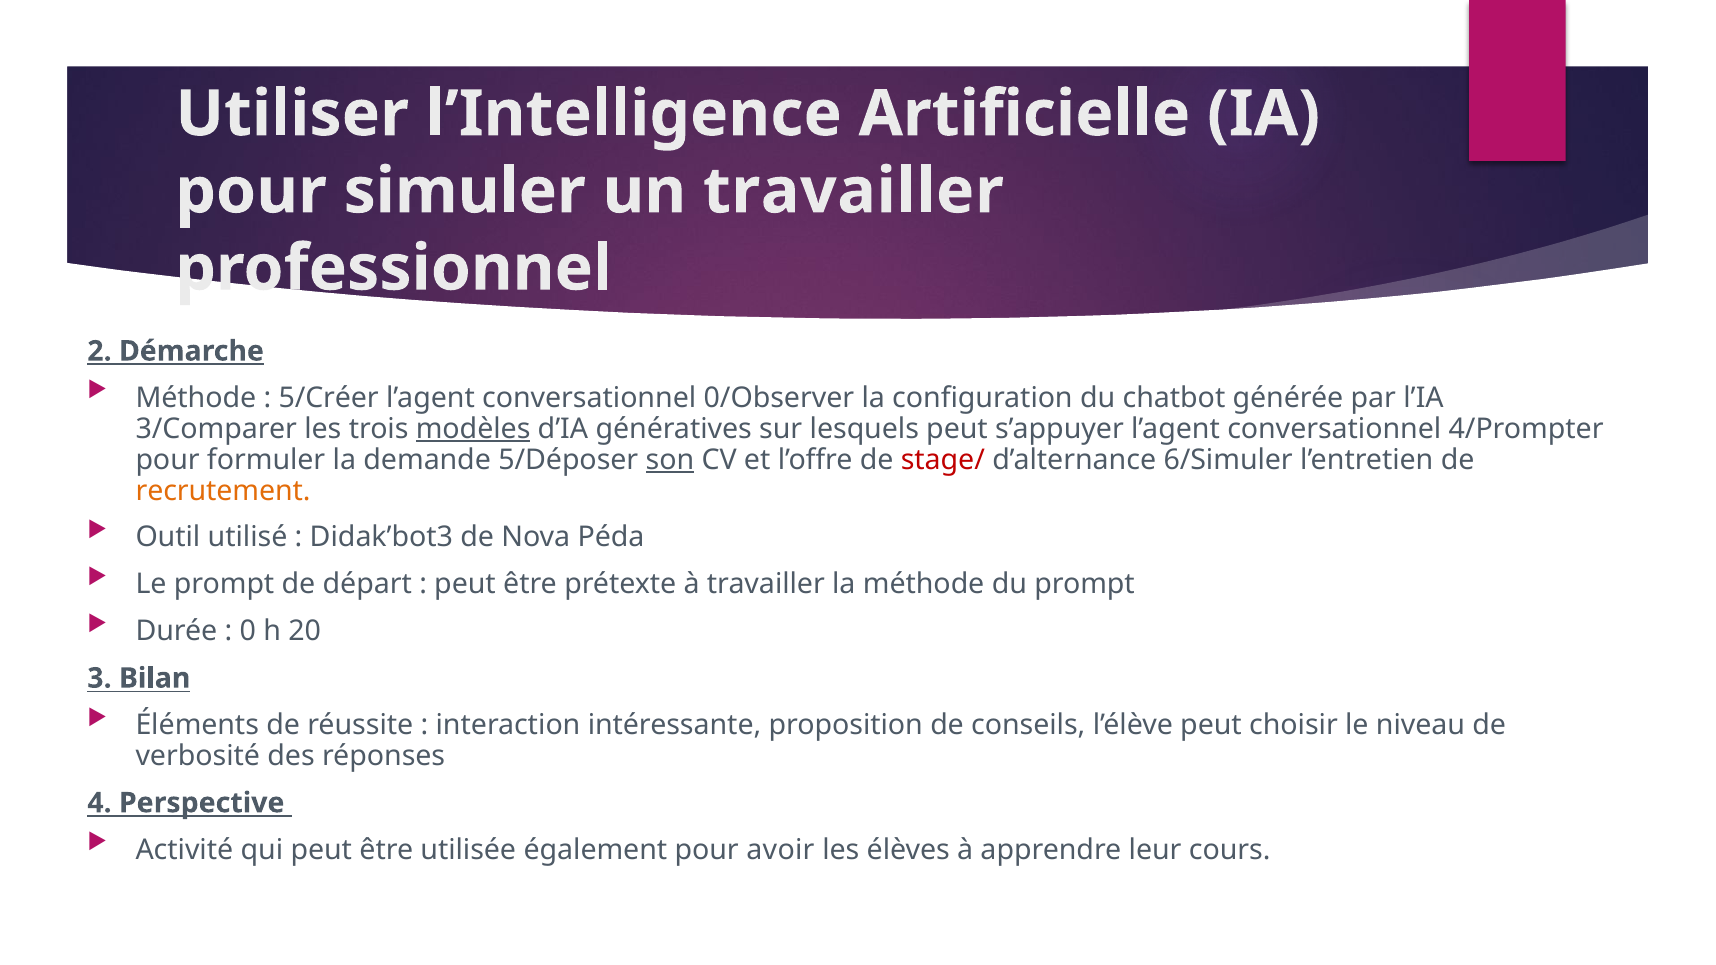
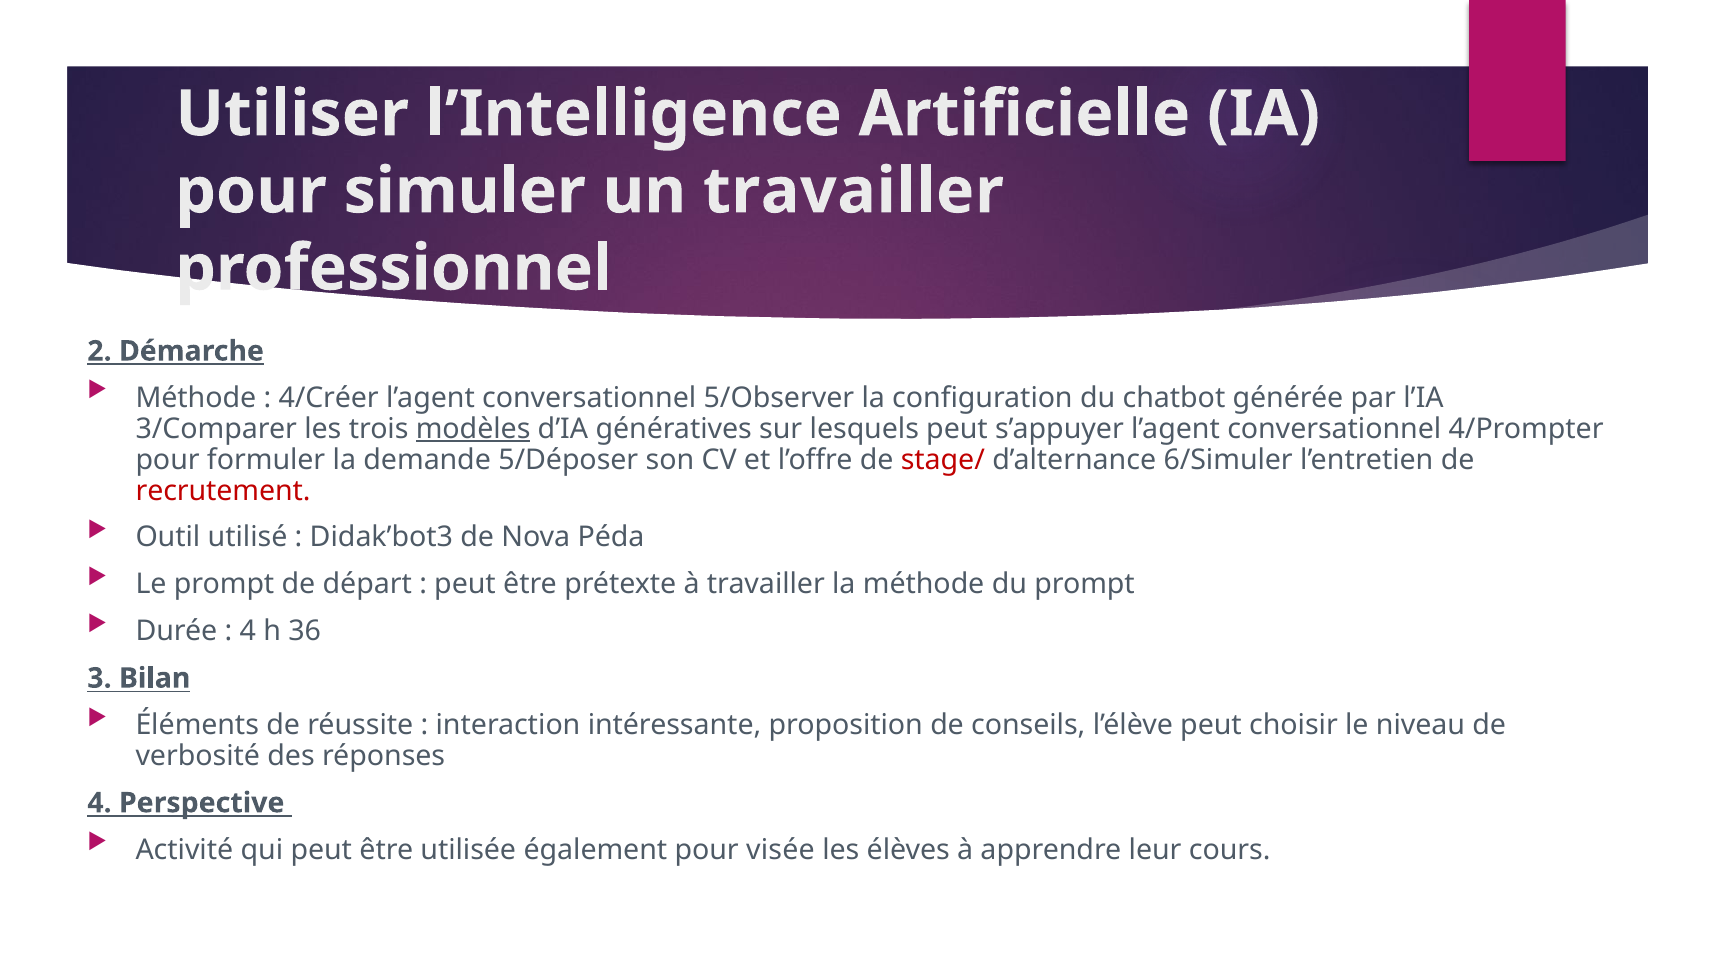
5/Créer: 5/Créer -> 4/Créer (329, 398)
0/Observer: 0/Observer -> 5/Observer (779, 398)
son underline: present -> none (670, 460)
recrutement colour: orange -> red (223, 491)
0: 0 -> 4 (248, 631)
20: 20 -> 36 (305, 631)
avoir: avoir -> visée (781, 850)
